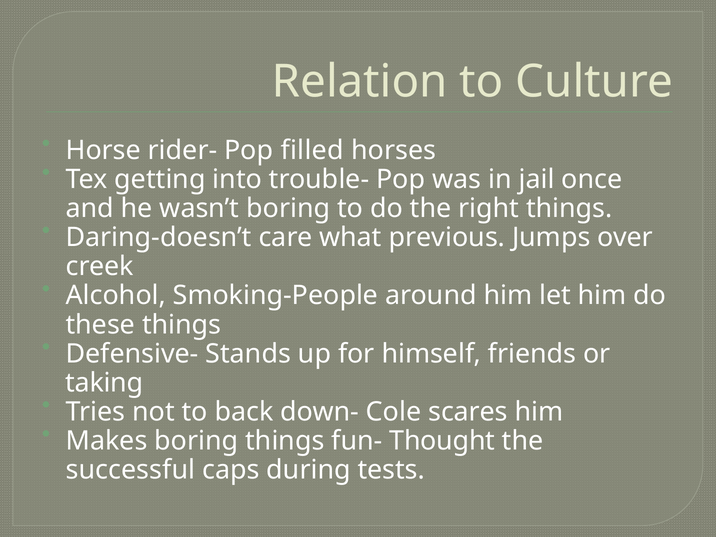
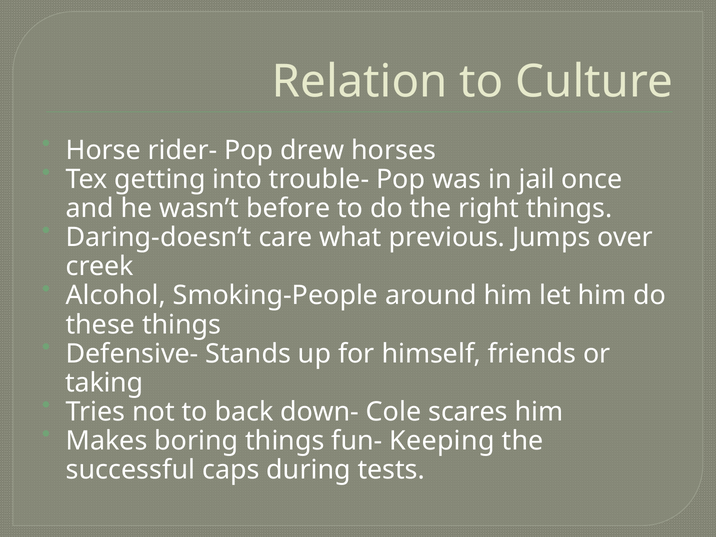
filled: filled -> drew (312, 150)
wasn’t boring: boring -> before (288, 209)
Thought: Thought -> Keeping (442, 441)
